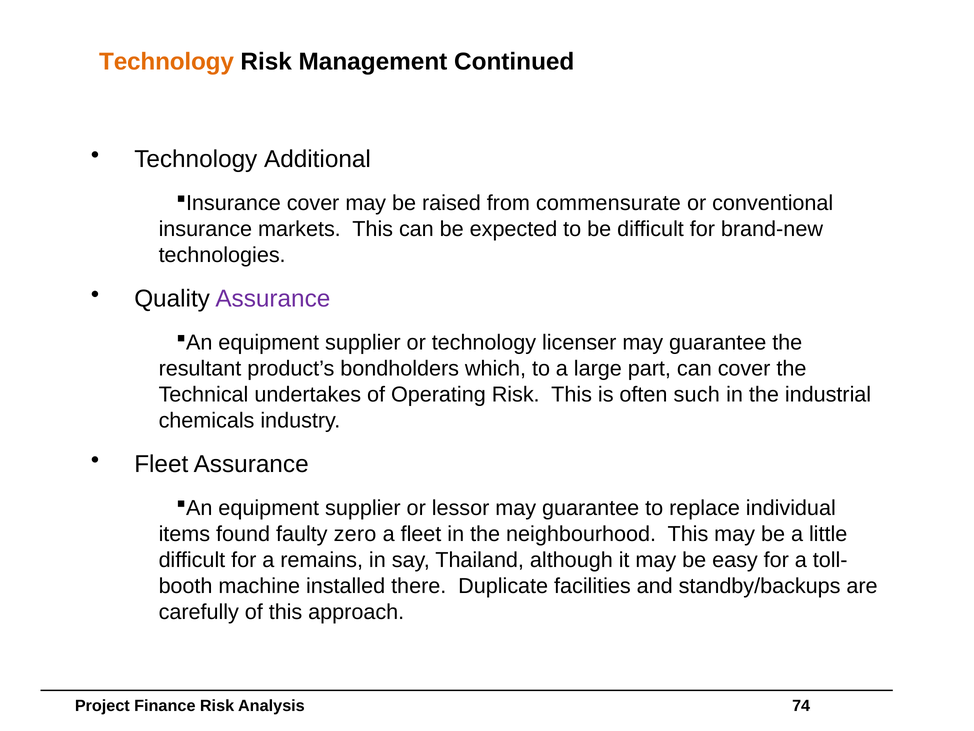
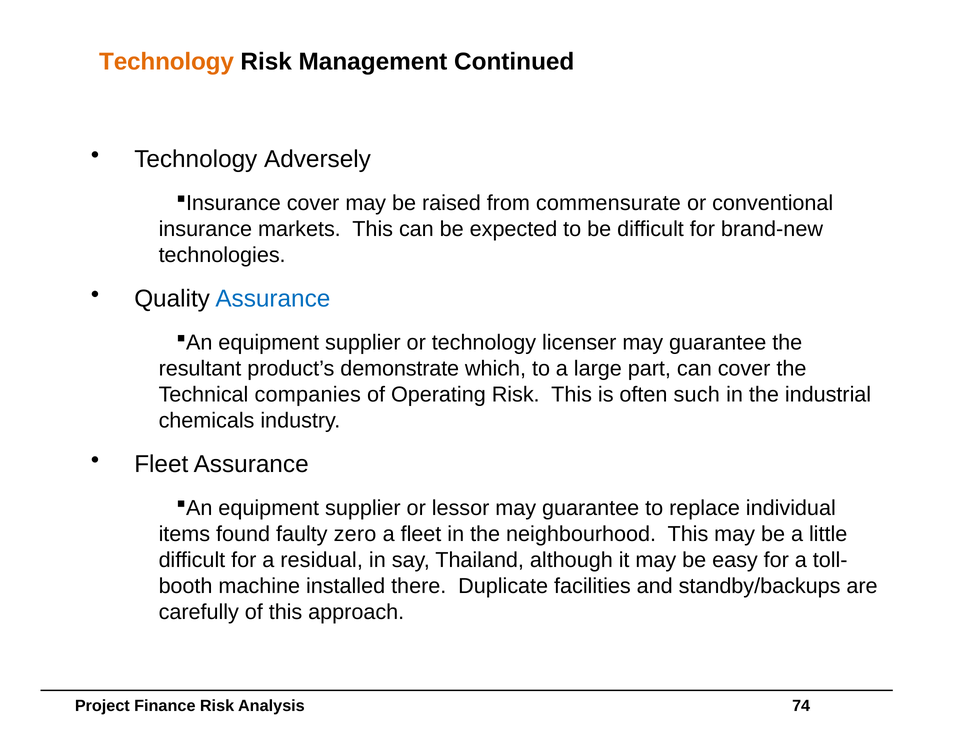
Additional: Additional -> Adversely (317, 159)
Assurance colour: purple -> blue (273, 299)
bondholders: bondholders -> demonstrate (400, 368)
undertakes: undertakes -> companies (308, 394)
remains: remains -> residual (322, 560)
